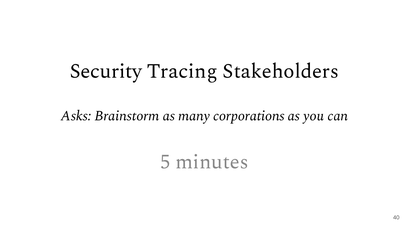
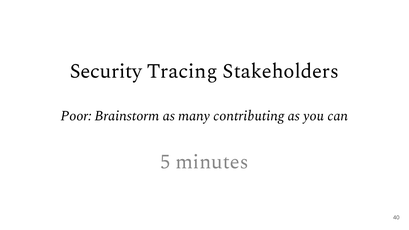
Asks: Asks -> Poor (76, 116)
corporations: corporations -> contributing (249, 116)
